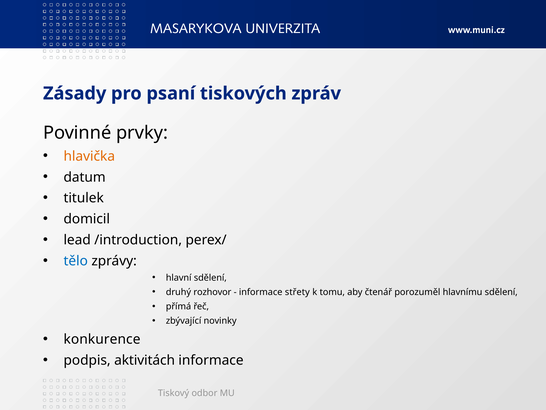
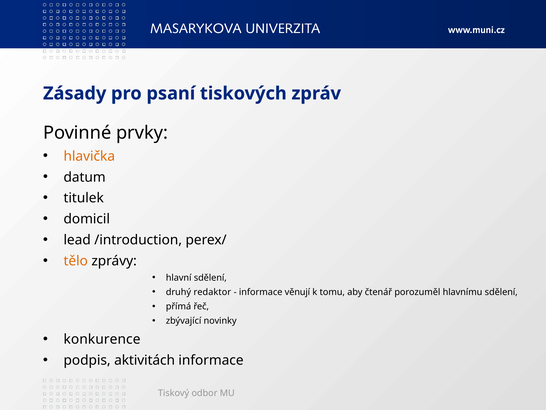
tělo colour: blue -> orange (76, 261)
rozhovor: rozhovor -> redaktor (212, 292)
střety: střety -> věnují (297, 292)
